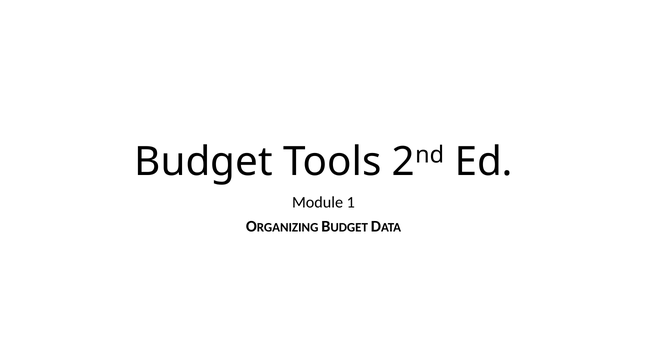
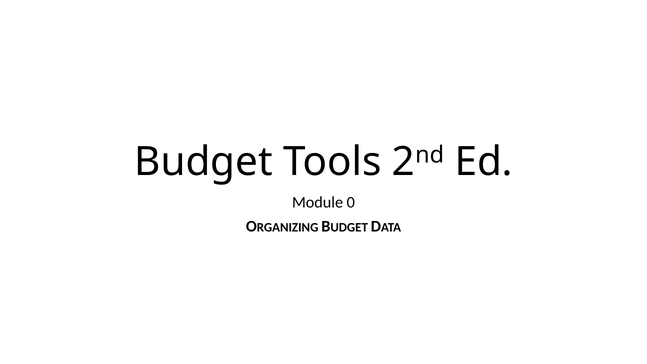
1: 1 -> 0 (351, 202)
